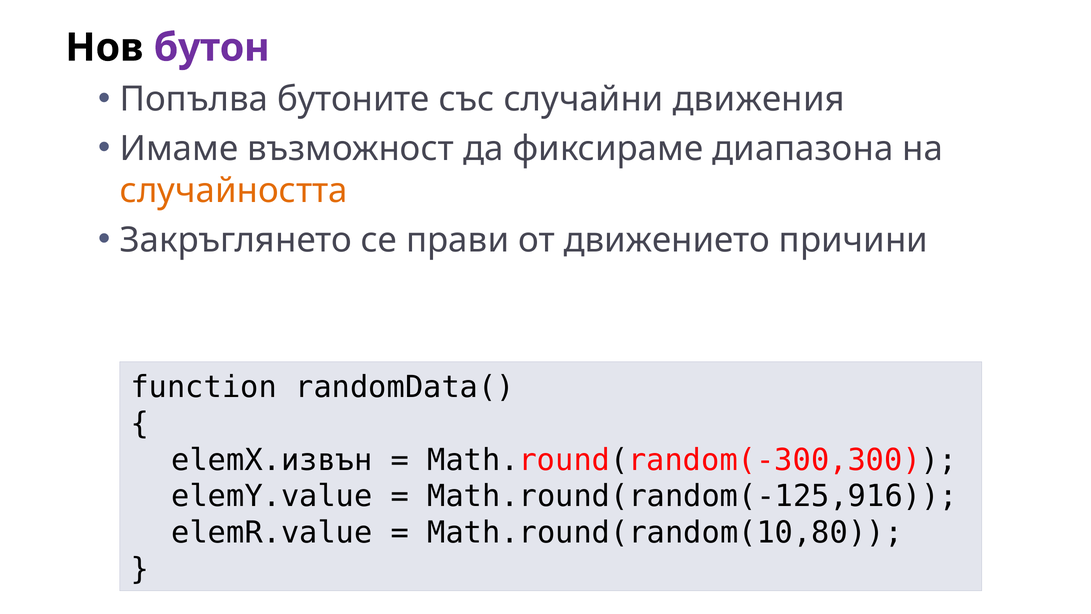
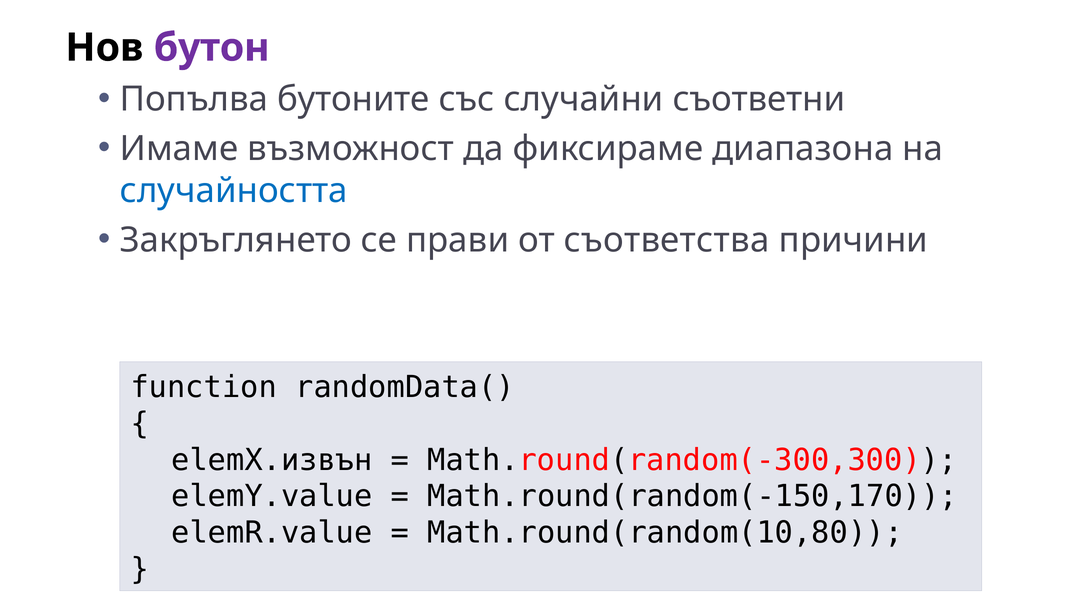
движения: движения -> съответни (759, 99)
случайността colour: orange -> blue (234, 191)
движението: движението -> съответства (667, 240)
Math.round(random(-125,916: Math.round(random(-125,916 -> Math.round(random(-150,170 (693, 496)
